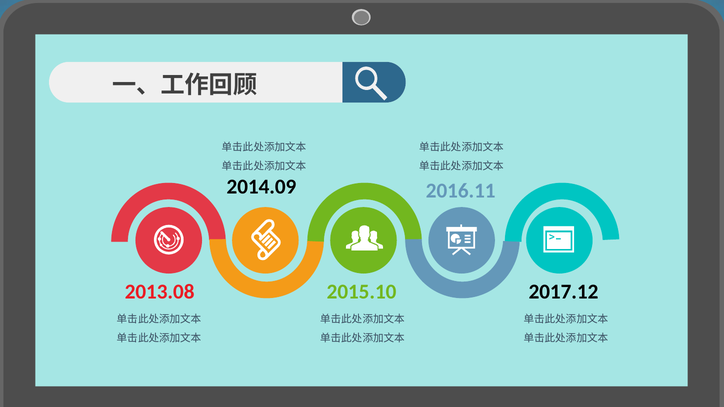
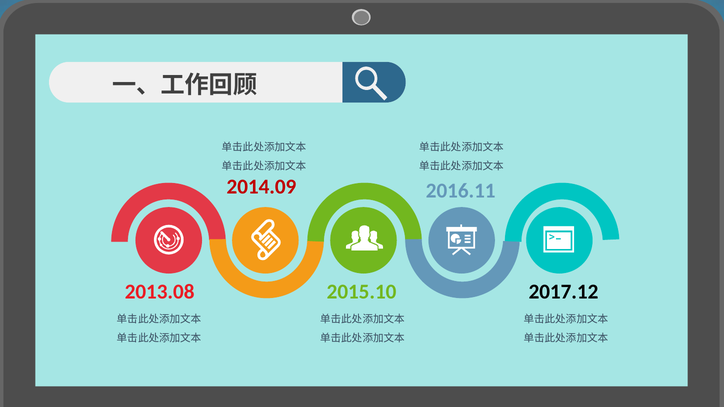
2014.09 colour: black -> red (261, 187)
